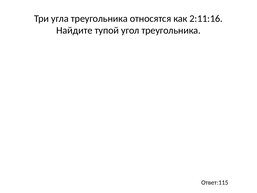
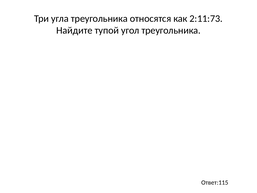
2:11:16: 2:11:16 -> 2:11:73 (206, 18)
